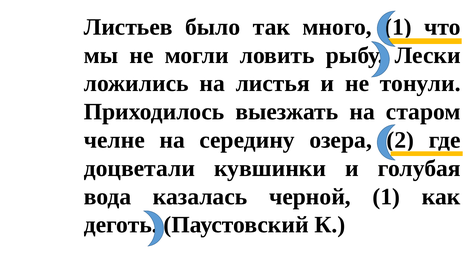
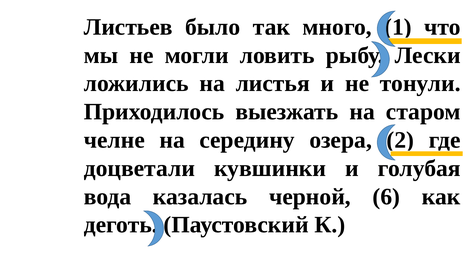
черной 1: 1 -> 6 (386, 197)
